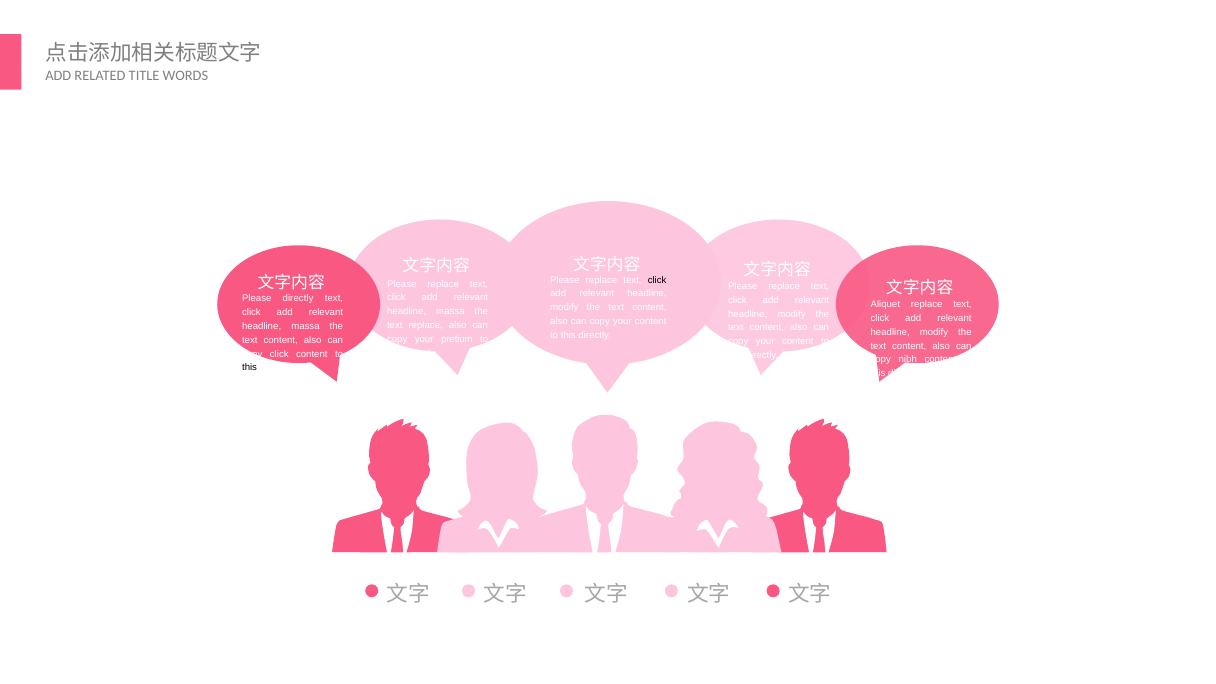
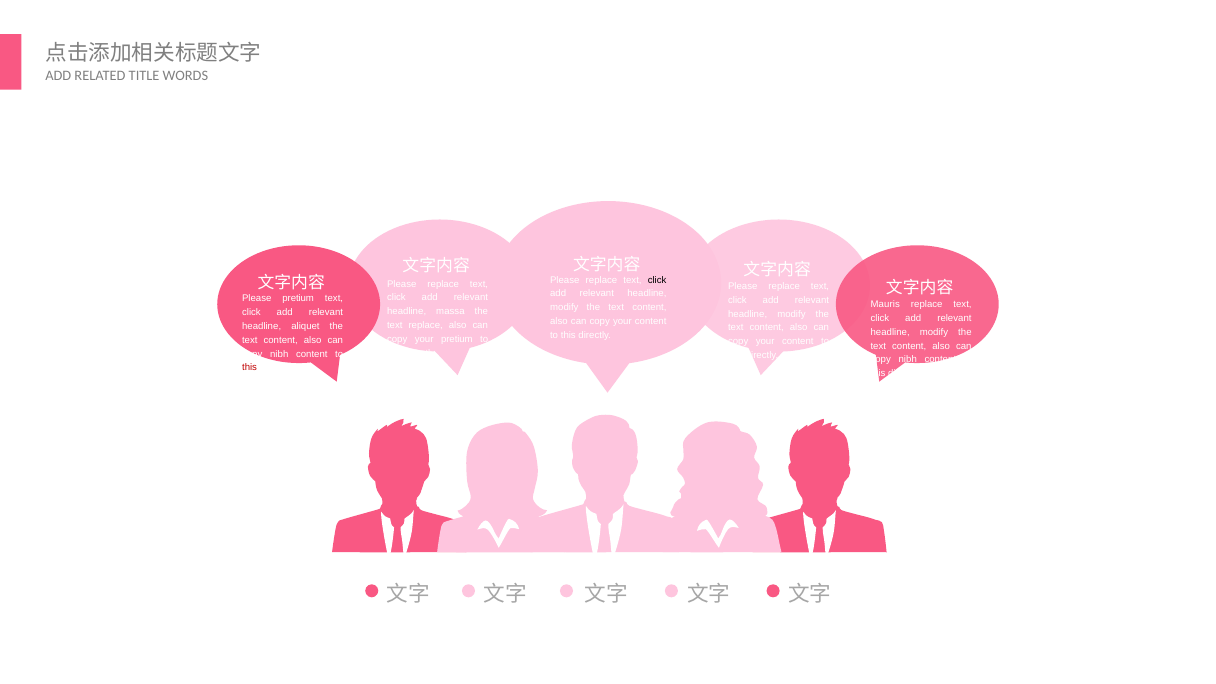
Please directly: directly -> pretium (298, 299)
Aliquet: Aliquet -> Mauris (885, 305)
massa: massa -> aliquet (305, 326)
click: click -> nibh (279, 354)
this colour: black -> red (250, 368)
